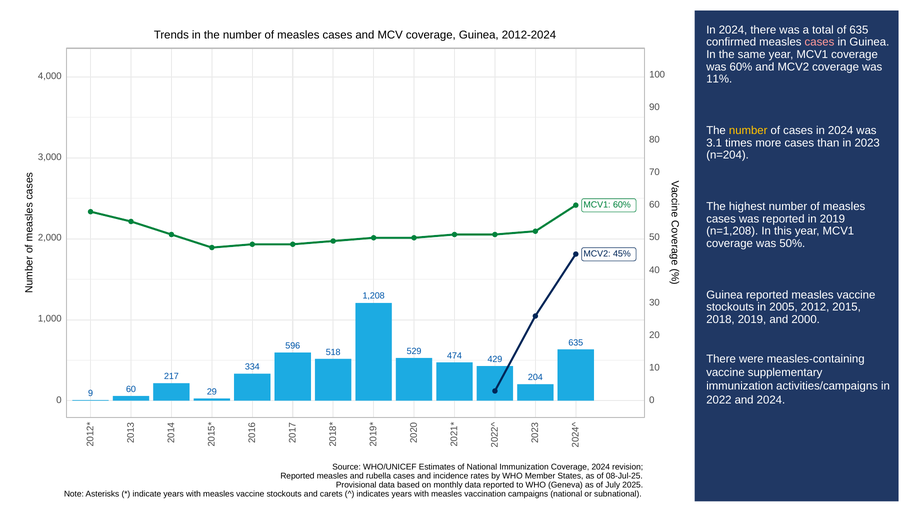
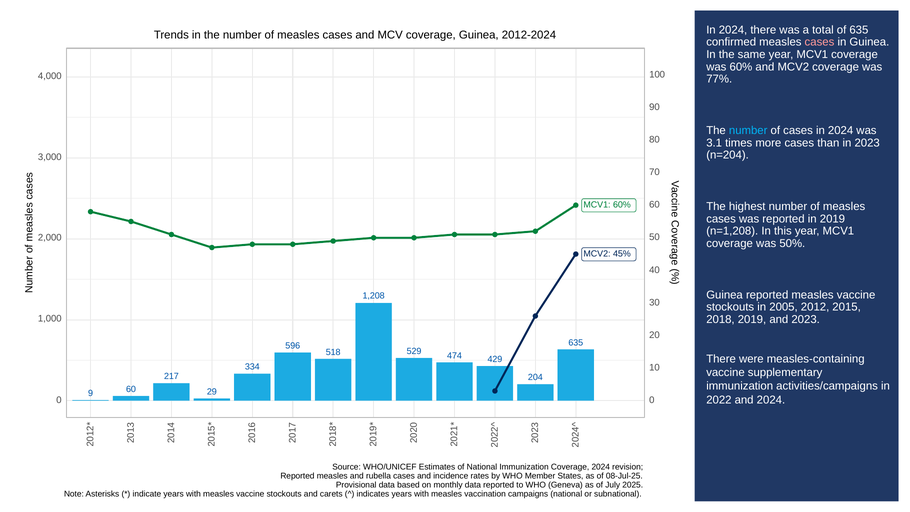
11%: 11% -> 77% (719, 79)
number colour: yellow -> light blue (748, 130)
and 2000: 2000 -> 2023 (806, 319)
